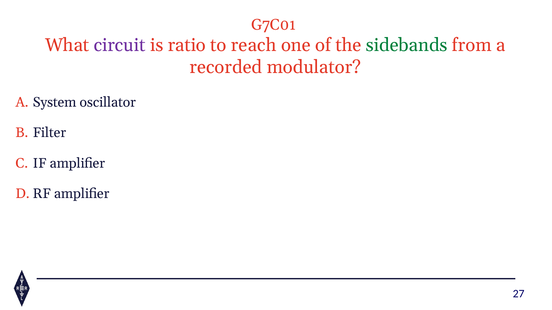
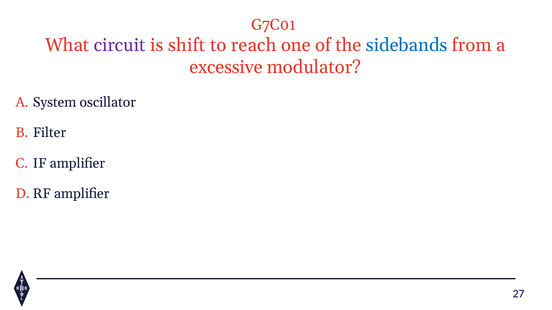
ratio: ratio -> shift (187, 45)
sidebands colour: green -> blue (407, 45)
recorded: recorded -> excessive (226, 67)
